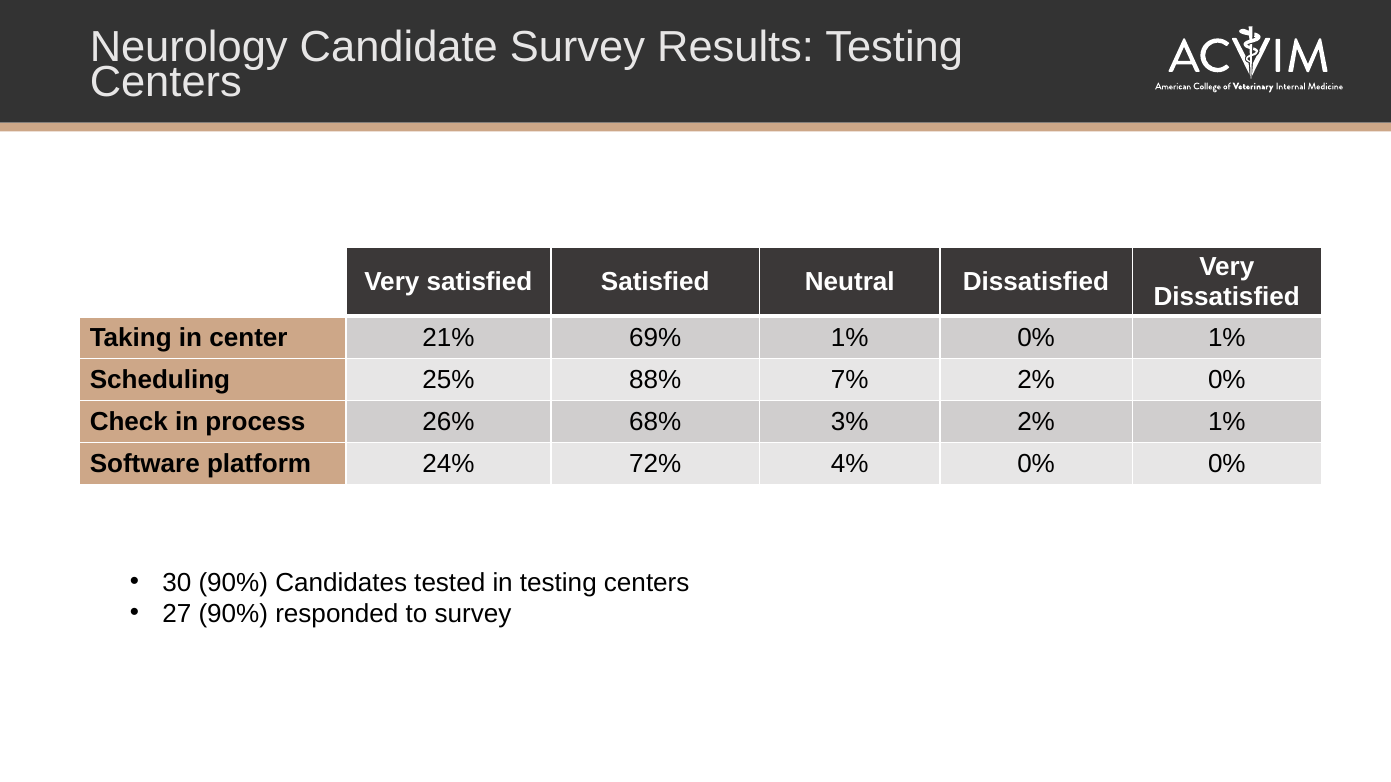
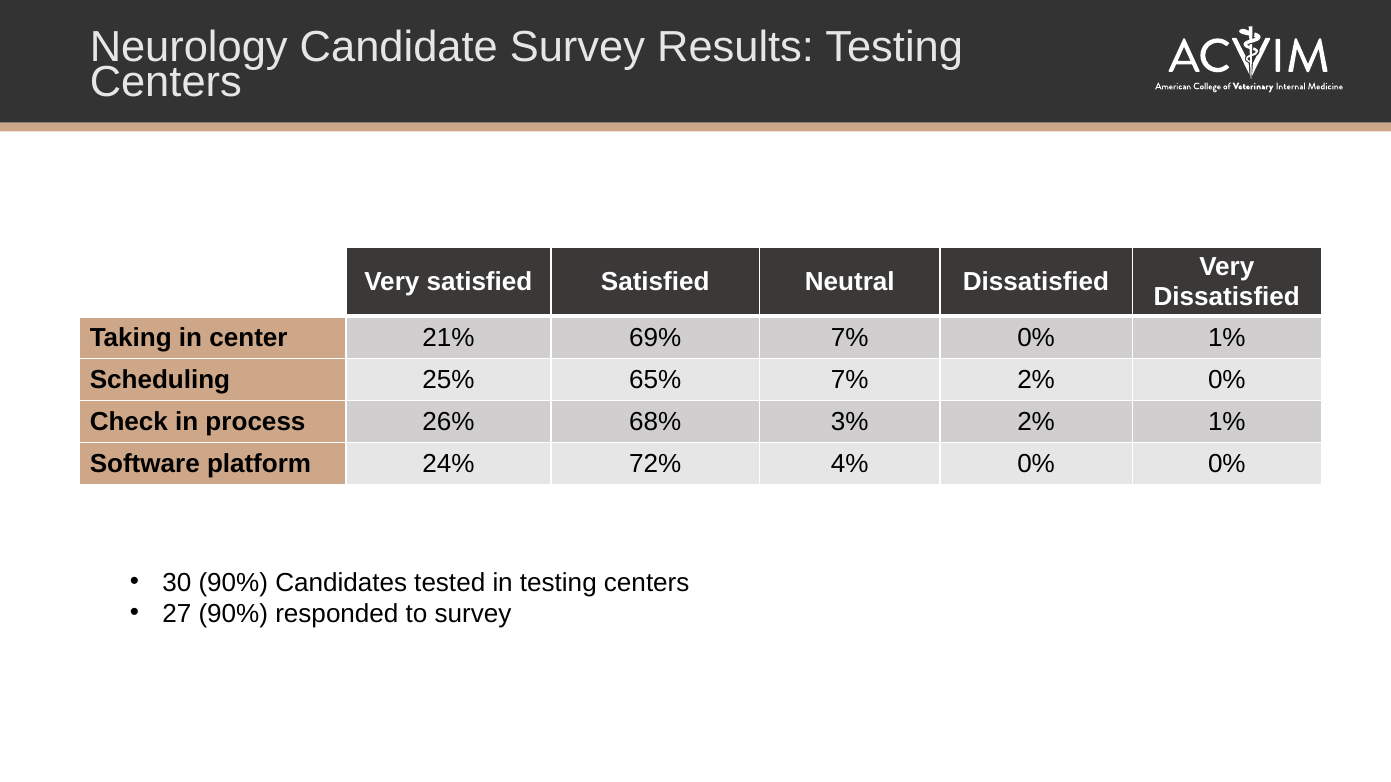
69% 1%: 1% -> 7% (850, 338)
88%: 88% -> 65% (655, 380)
